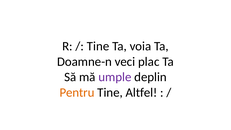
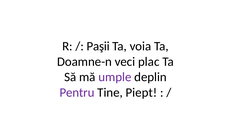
Tine: Tine -> Paşii (98, 46)
Pentru colour: orange -> purple (77, 92)
Altfel: Altfel -> Piept (141, 92)
